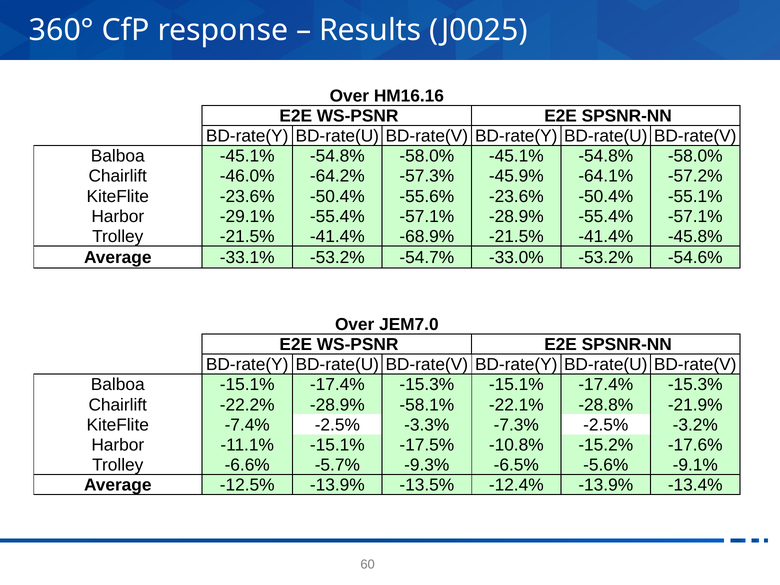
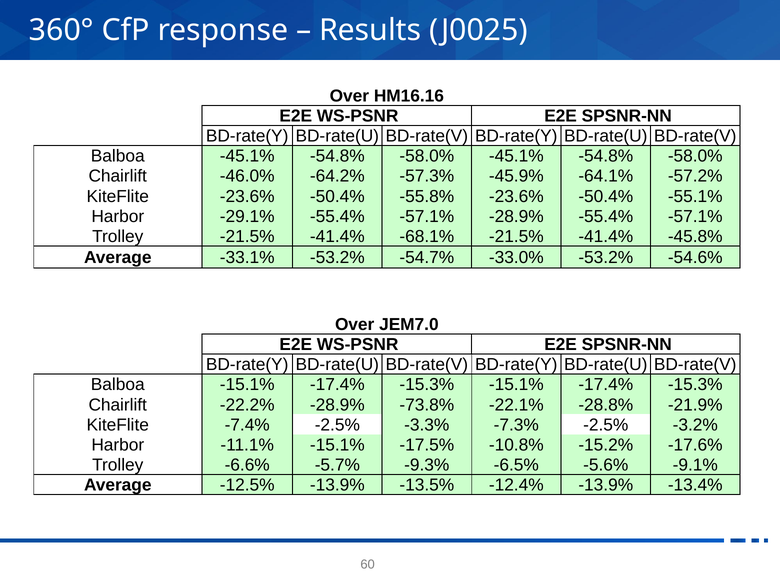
-55.6%: -55.6% -> -55.8% (427, 196)
-68.9%: -68.9% -> -68.1% (427, 237)
-58.1%: -58.1% -> -73.8% (427, 405)
